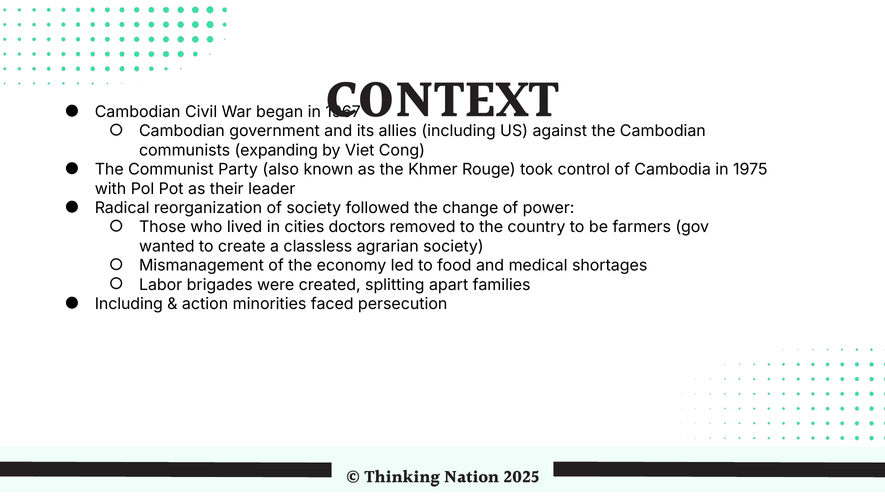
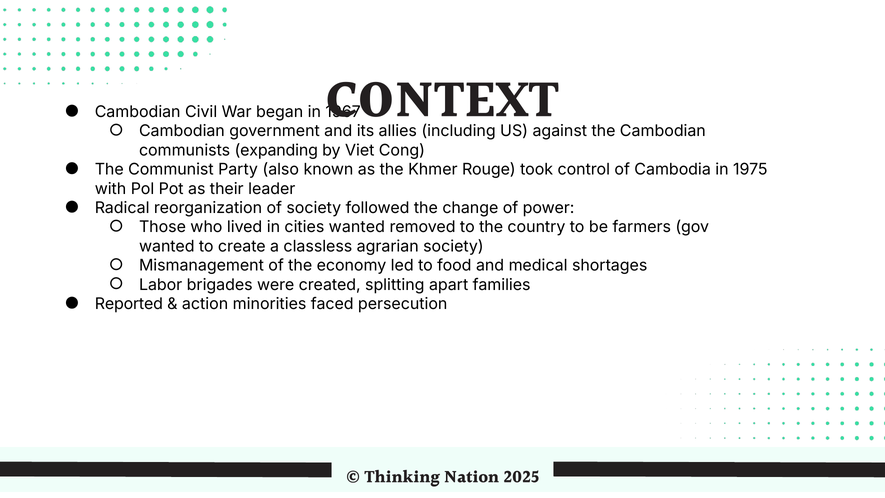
cities doctors: doctors -> wanted (357, 227)
Including: Including -> Reported (129, 304)
